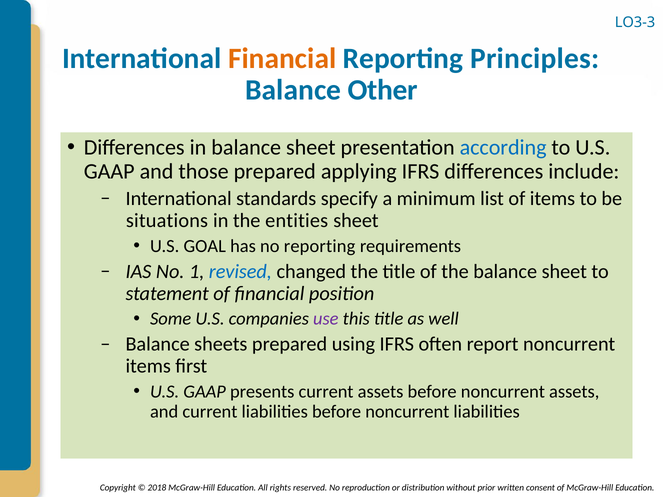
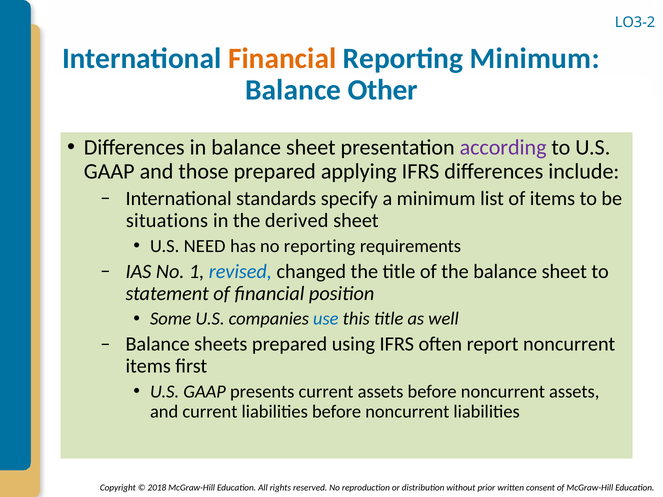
LO3-3: LO3-3 -> LO3-2 (635, 22)
Reporting Principles: Principles -> Minimum (535, 58)
according colour: blue -> purple (503, 147)
entities: entities -> derived (297, 221)
GOAL: GOAL -> NEED (205, 246)
use colour: purple -> blue (326, 319)
